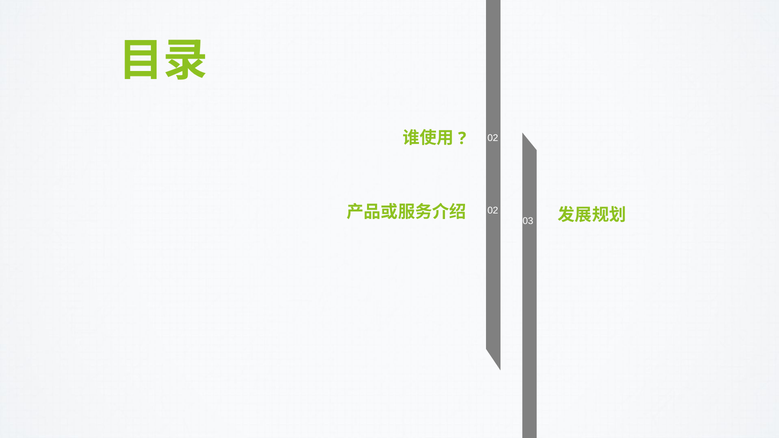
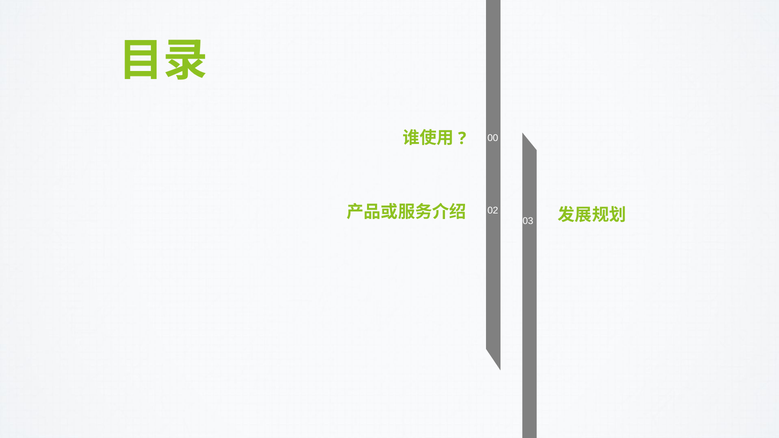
02: 02 -> 00 (493, 138)
